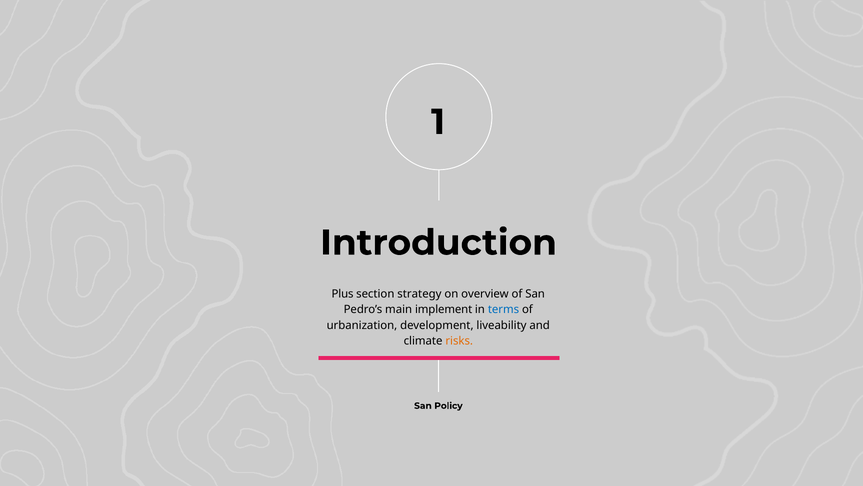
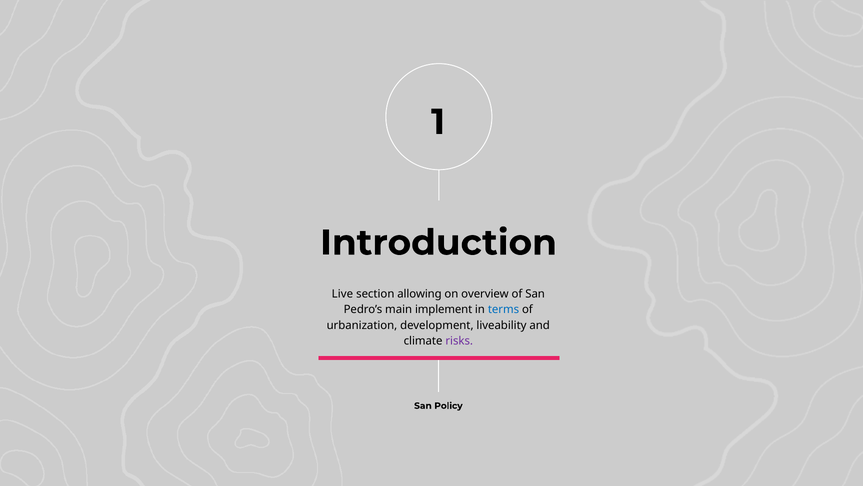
Plus: Plus -> Live (342, 294)
strategy: strategy -> allowing (420, 294)
risks colour: orange -> purple (459, 341)
